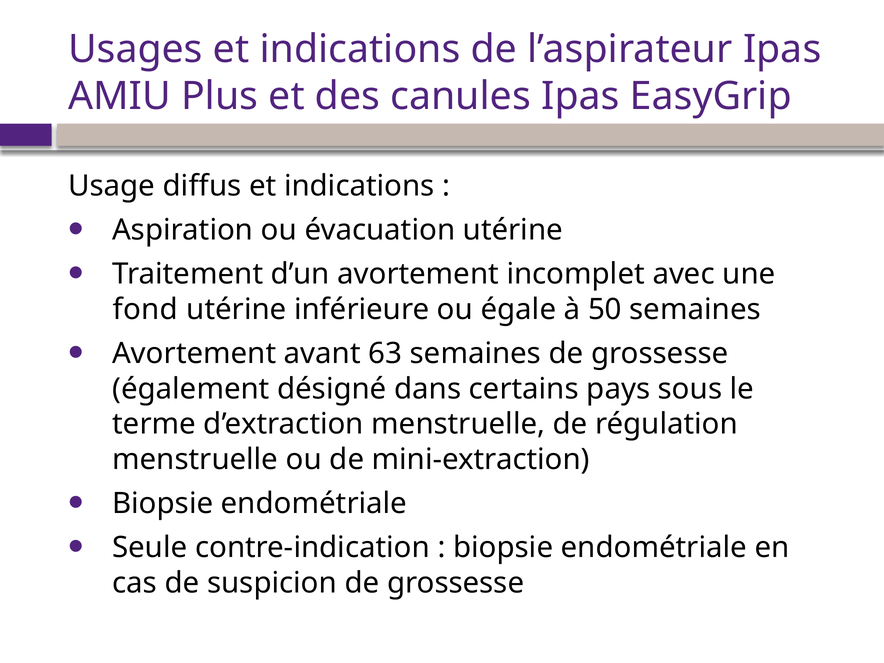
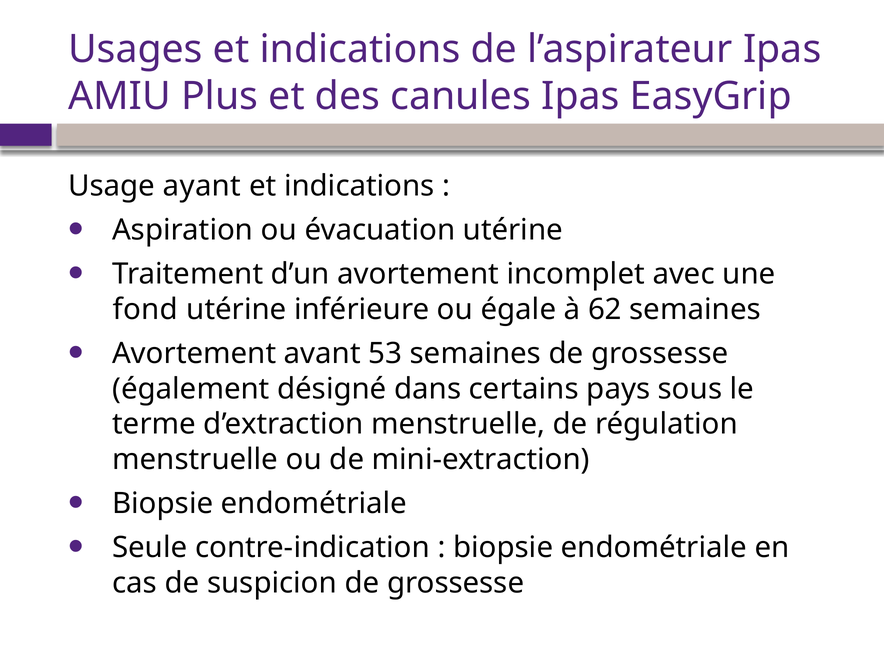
diffus: diffus -> ayant (202, 186)
50: 50 -> 62 (605, 310)
63: 63 -> 53 (385, 353)
